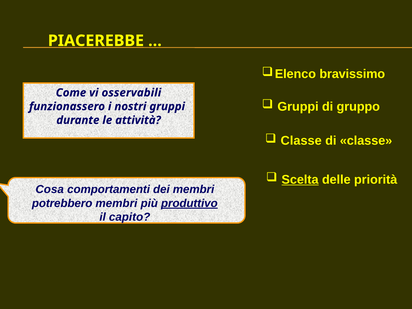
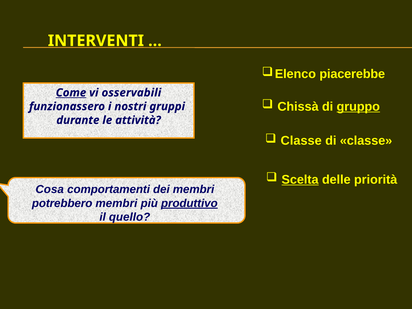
PIACEREBBE: PIACEREBBE -> INTERVENTI (96, 41)
bravissimo: bravissimo -> piacerebbe (352, 74)
Come underline: none -> present (71, 93)
Gruppi: Gruppi -> Chissà (298, 107)
gruppo underline: none -> present (358, 107)
capito: capito -> quello (130, 217)
